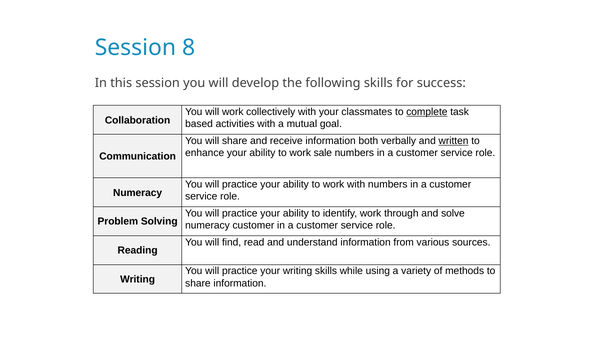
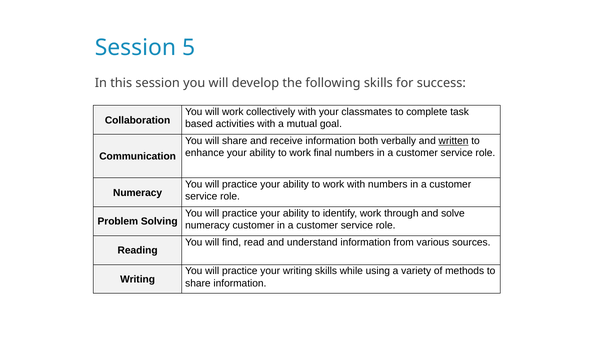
8: 8 -> 5 (189, 48)
complete underline: present -> none (427, 112)
sale: sale -> final (323, 153)
